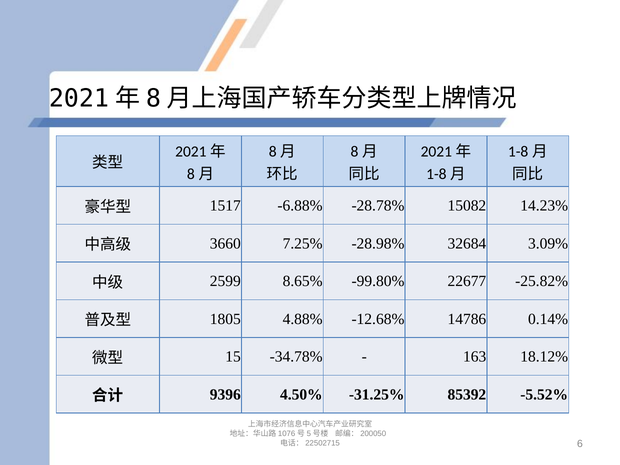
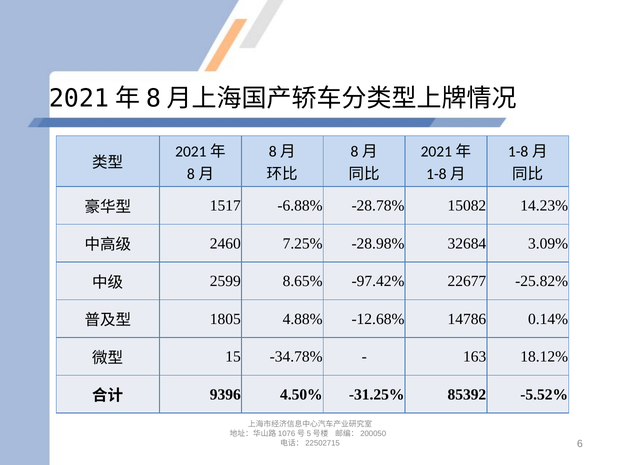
3660: 3660 -> 2460 (225, 244)
-99.80%: -99.80% -> -97.42% (378, 281)
